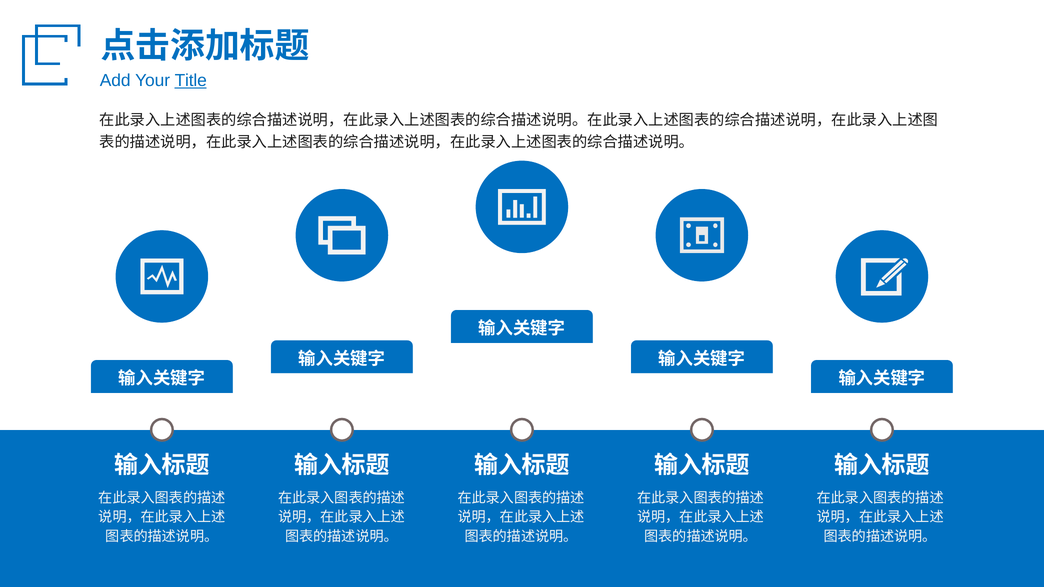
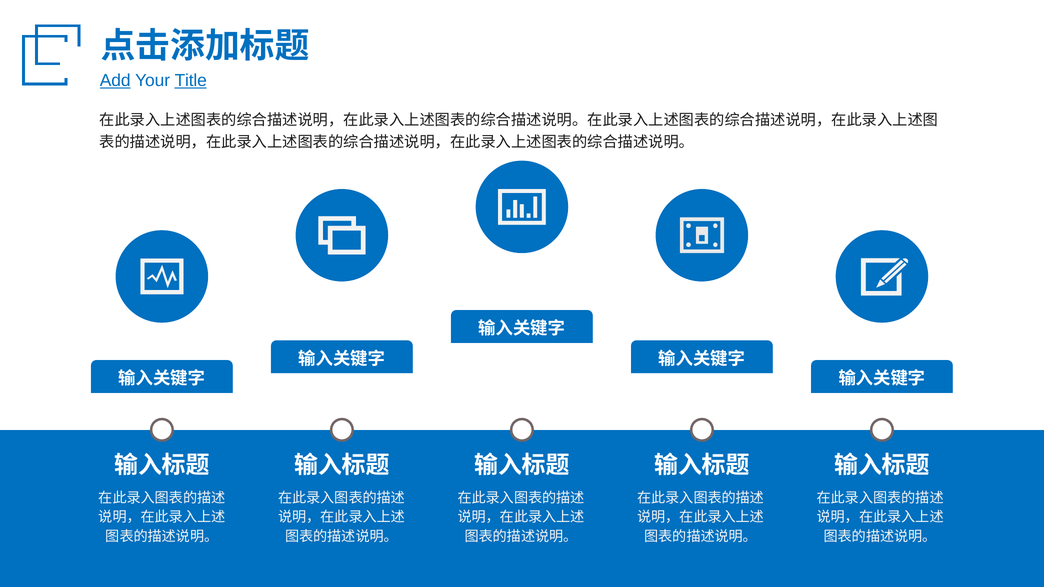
Add underline: none -> present (115, 81)
